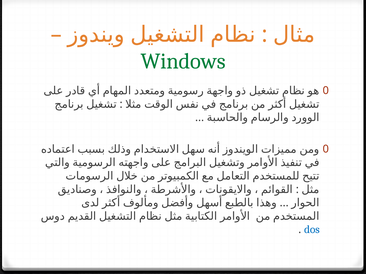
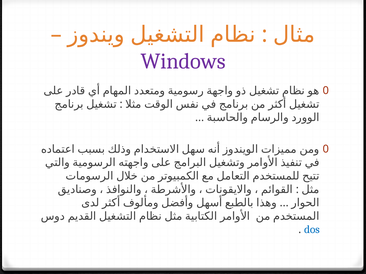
Windows colour: green -> purple (183, 61)
